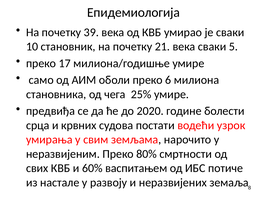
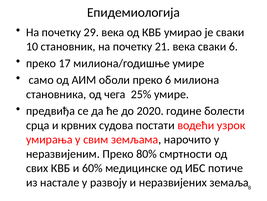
39: 39 -> 29 (91, 32)
сваки 5: 5 -> 6 (233, 46)
васпитањем: васпитањем -> медицинске (136, 168)
